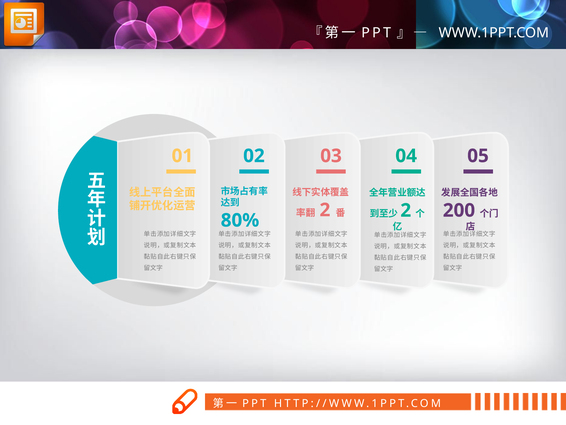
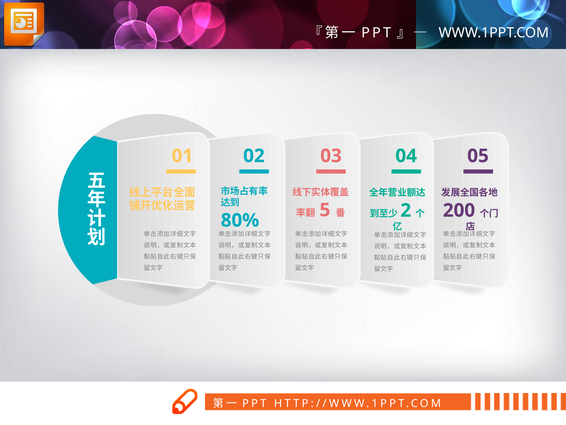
2: 2 -> 5 (325, 210)
